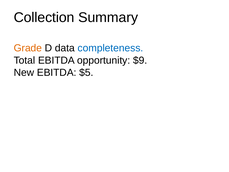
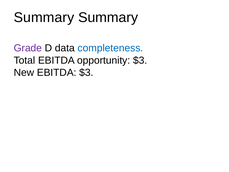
Collection: Collection -> Summary (44, 17)
Grade colour: orange -> purple (28, 48)
opportunity $9: $9 -> $3 (140, 60)
EBITDA $5: $5 -> $3 (86, 72)
